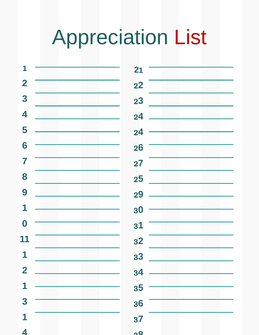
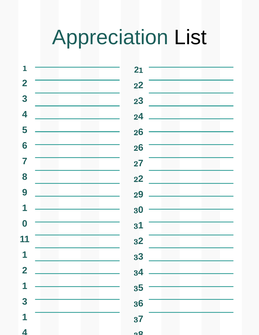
List colour: red -> black (190, 37)
4: 4 -> 6 (141, 132)
5: 5 -> 2 (141, 179)
